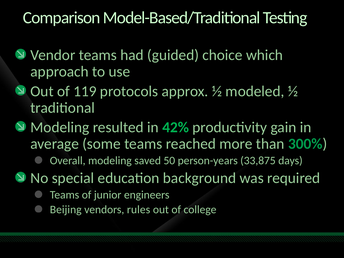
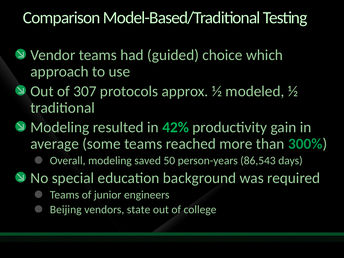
119: 119 -> 307 (85, 91)
33,875: 33,875 -> 86,543 (258, 161)
rules: rules -> state (139, 210)
